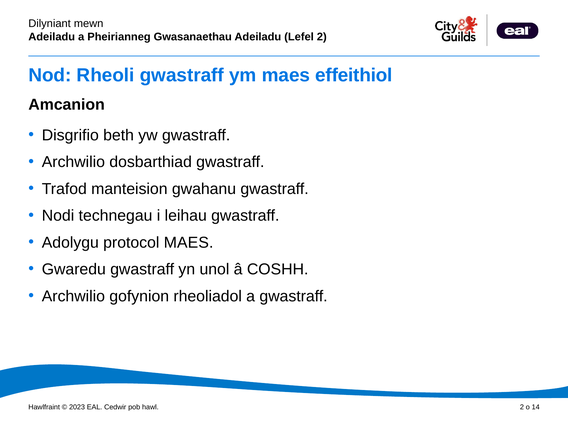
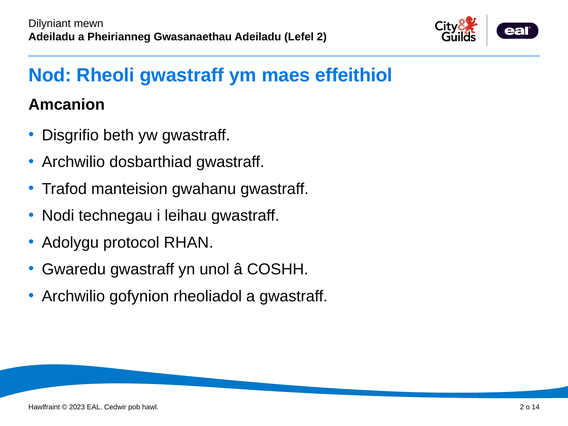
protocol MAES: MAES -> RHAN (189, 243)
